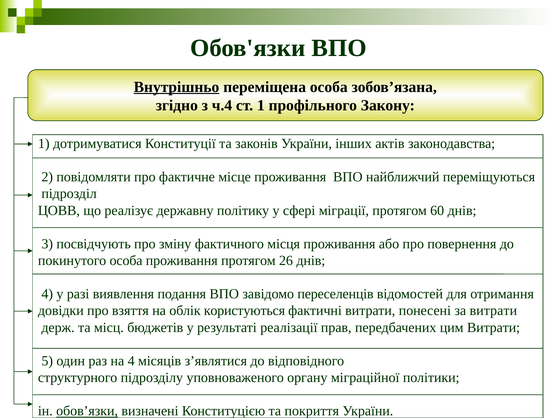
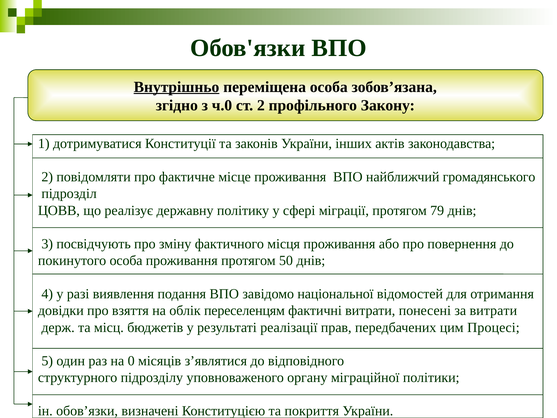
ч.4: ч.4 -> ч.0 (222, 105)
ст 1: 1 -> 2 (261, 105)
переміщуються: переміщуються -> громадянського (489, 177)
60: 60 -> 79 (437, 210)
26: 26 -> 50 (286, 260)
переселенців: переселенців -> національної (335, 294)
користуються: користуються -> переселенцям (244, 311)
цим Витрати: Витрати -> Процесі (493, 327)
на 4: 4 -> 0 (131, 361)
обов’язки underline: present -> none (87, 411)
